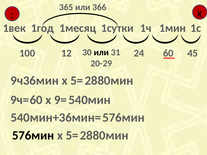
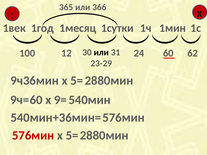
45: 45 -> 62 (193, 53)
20-29: 20-29 -> 23-29 (101, 64)
576мин colour: black -> red (33, 136)
